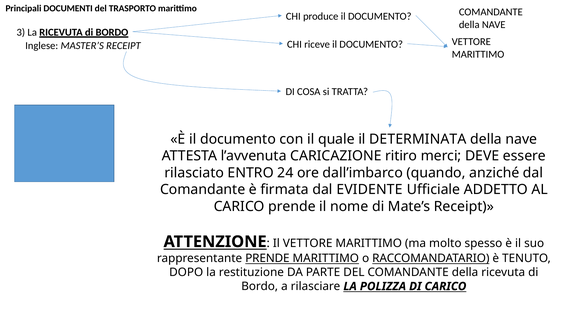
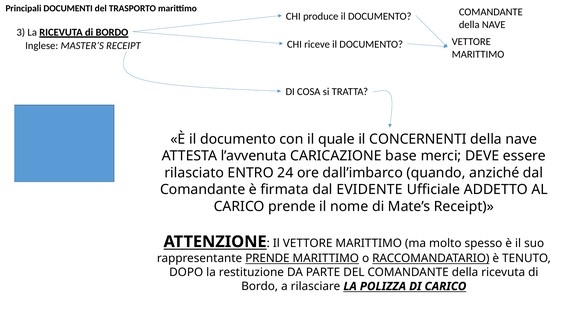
DETERMINATA: DETERMINATA -> CONCERNENTI (418, 139)
ritiro: ritiro -> base (401, 156)
